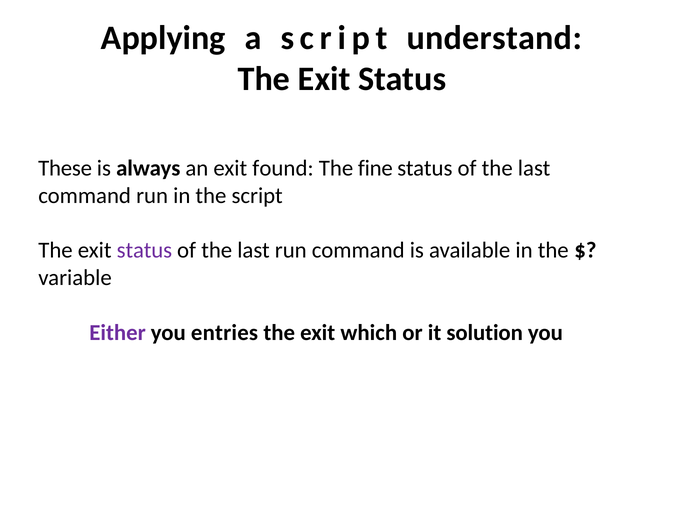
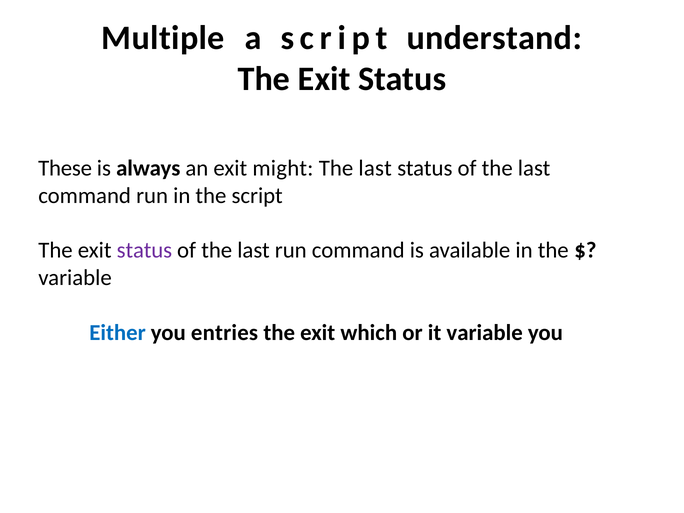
Applying: Applying -> Multiple (163, 38)
found: found -> might (283, 168)
fine: fine -> last (375, 168)
Either colour: purple -> blue (118, 333)
it solution: solution -> variable (485, 333)
